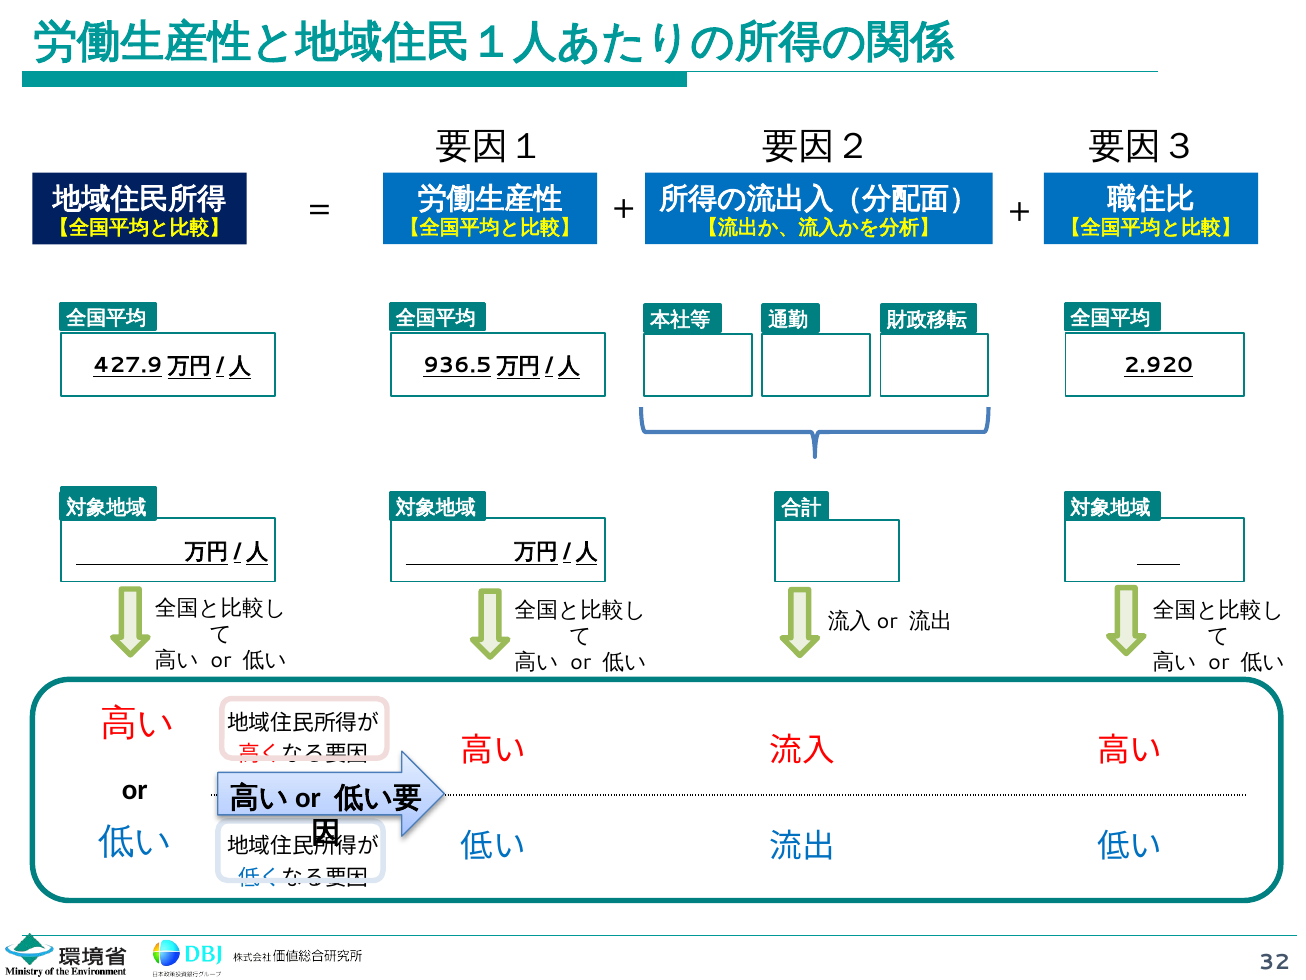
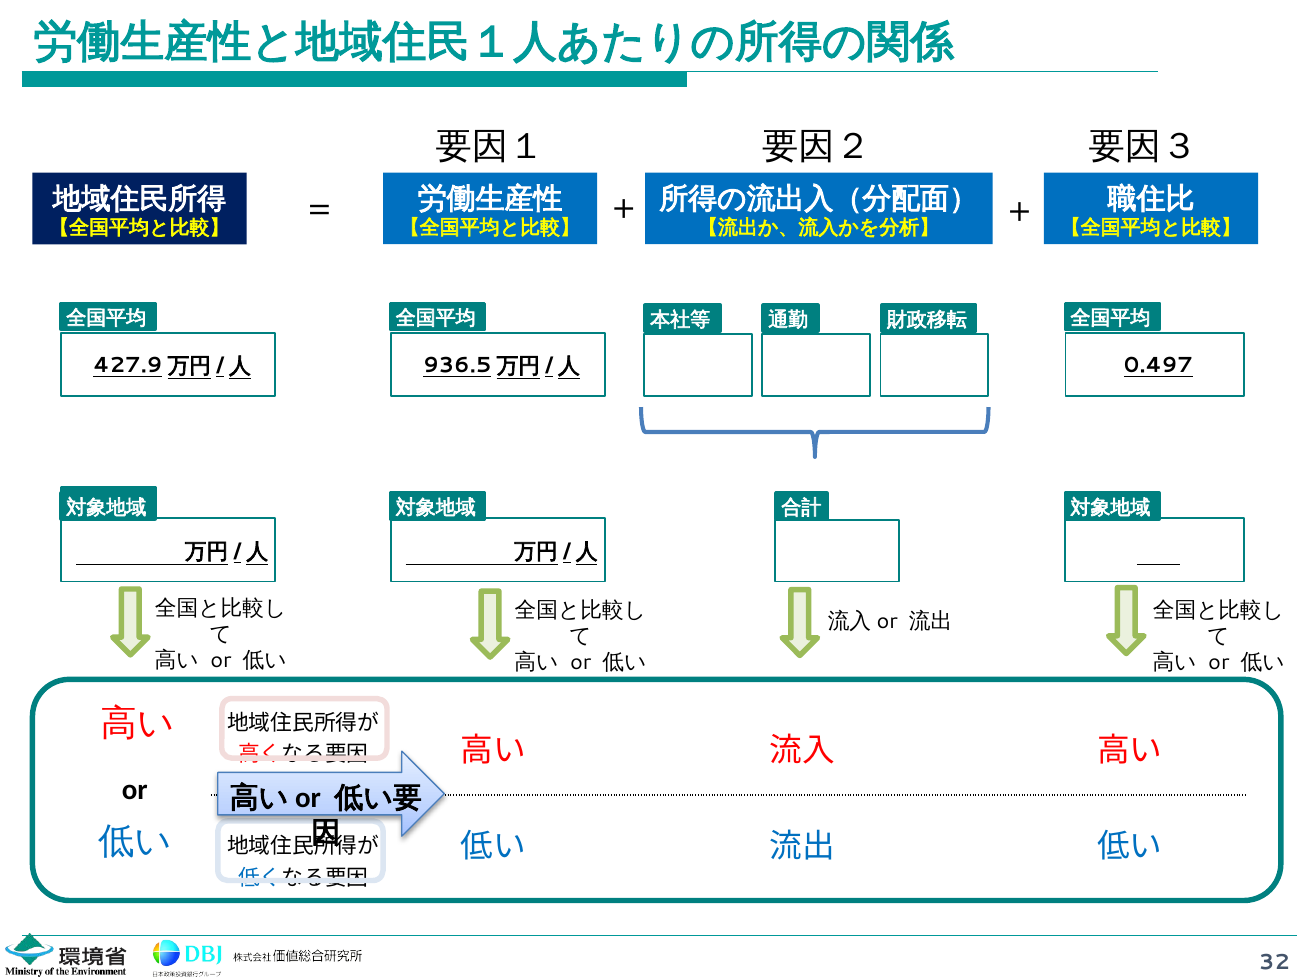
2.920: 2.920 -> 0.497 (1158, 366)
